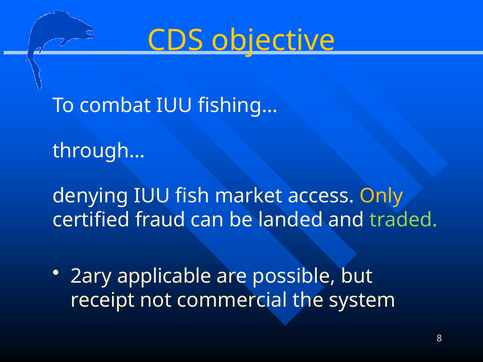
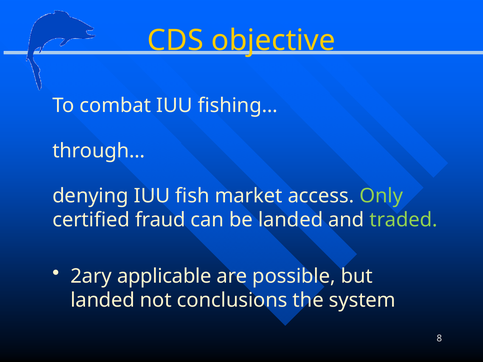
Only colour: yellow -> light green (381, 196)
receipt: receipt -> landed (103, 301)
commercial: commercial -> conclusions (232, 301)
